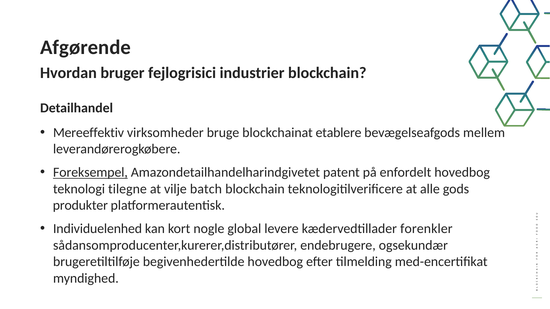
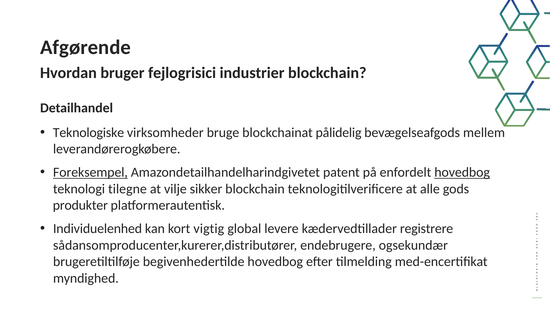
Mereeffektiv: Mereeffektiv -> Teknologiske (88, 133)
etablere: etablere -> pålidelig (339, 133)
hovedbog underline: none -> present (462, 173)
batch: batch -> sikker (206, 189)
nogle: nogle -> vigtig (209, 229)
forenkler: forenkler -> registrere (427, 229)
